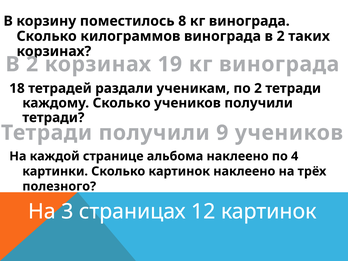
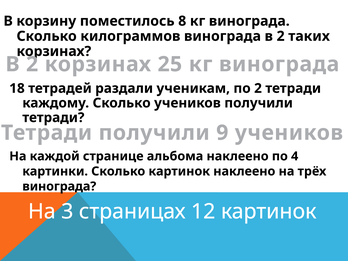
19: 19 -> 25 (170, 64)
полезного: полезного -> винограда (59, 186)
